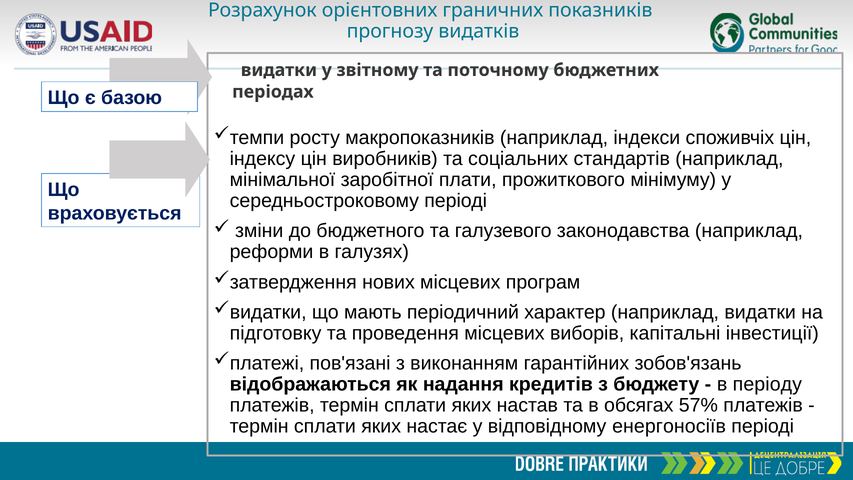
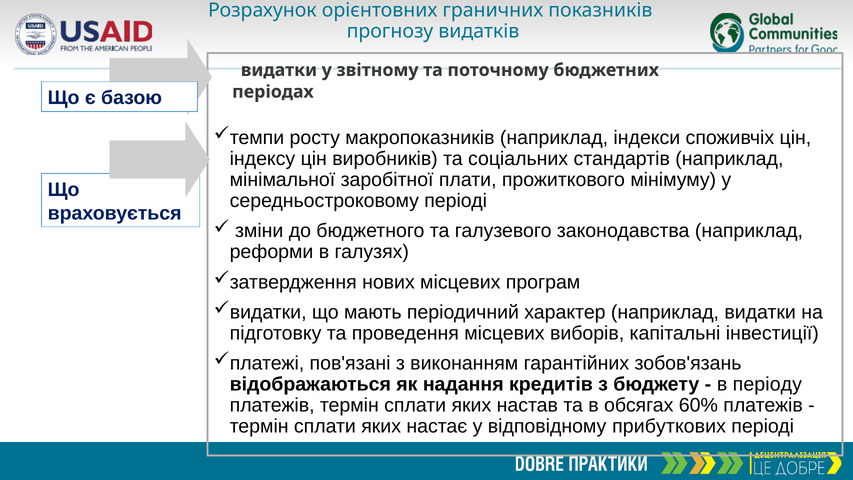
57%: 57% -> 60% (698, 405)
енергоносіїв: енергоносіїв -> прибуткових (669, 426)
